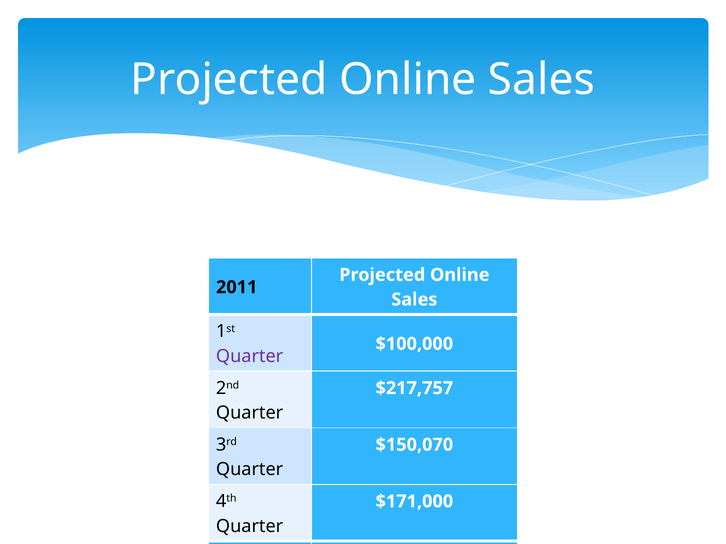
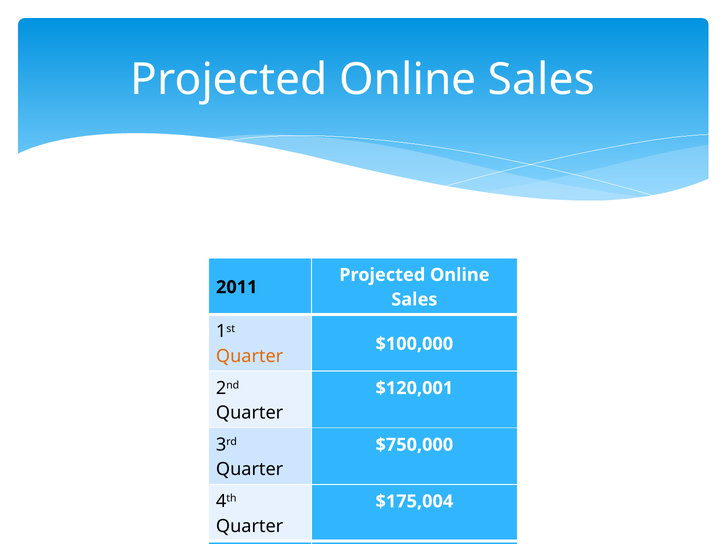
Quarter colour: purple -> orange (250, 356)
$217,757: $217,757 -> $120,001 (414, 388)
$150,070: $150,070 -> $750,000 (414, 445)
$171,000: $171,000 -> $175,004 (414, 502)
